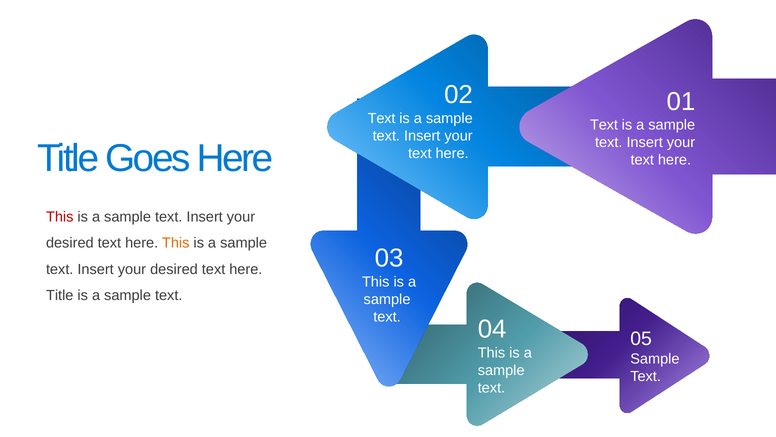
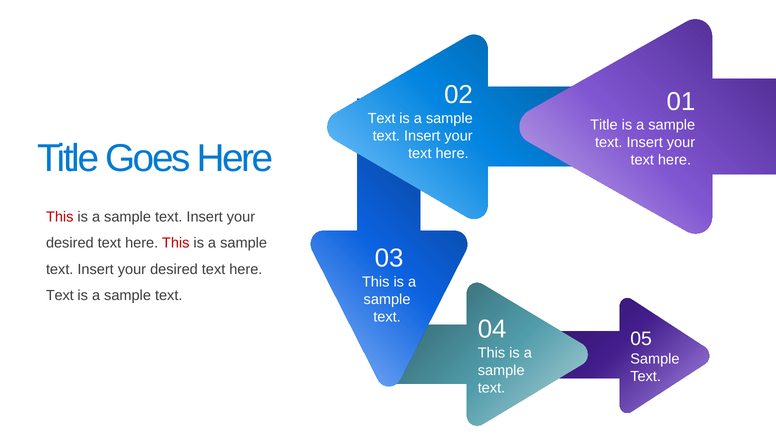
Text: Text -> Title (604, 125)
This colour: orange -> red (176, 243)
Title: Title -> Text (60, 295)
